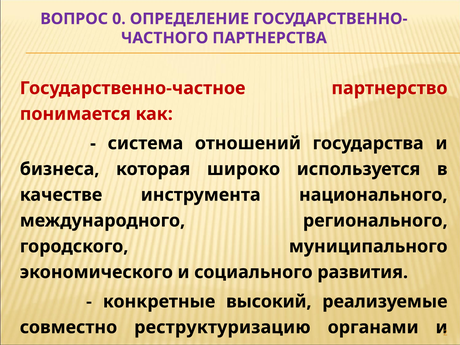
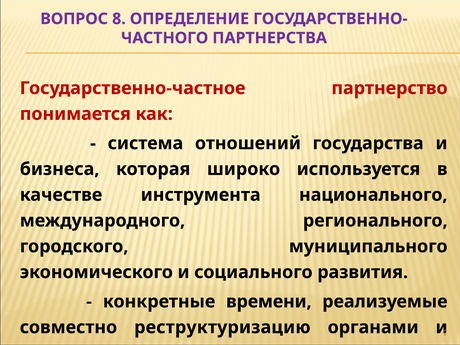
0: 0 -> 8 (119, 19)
высокий: высокий -> времени (269, 302)
